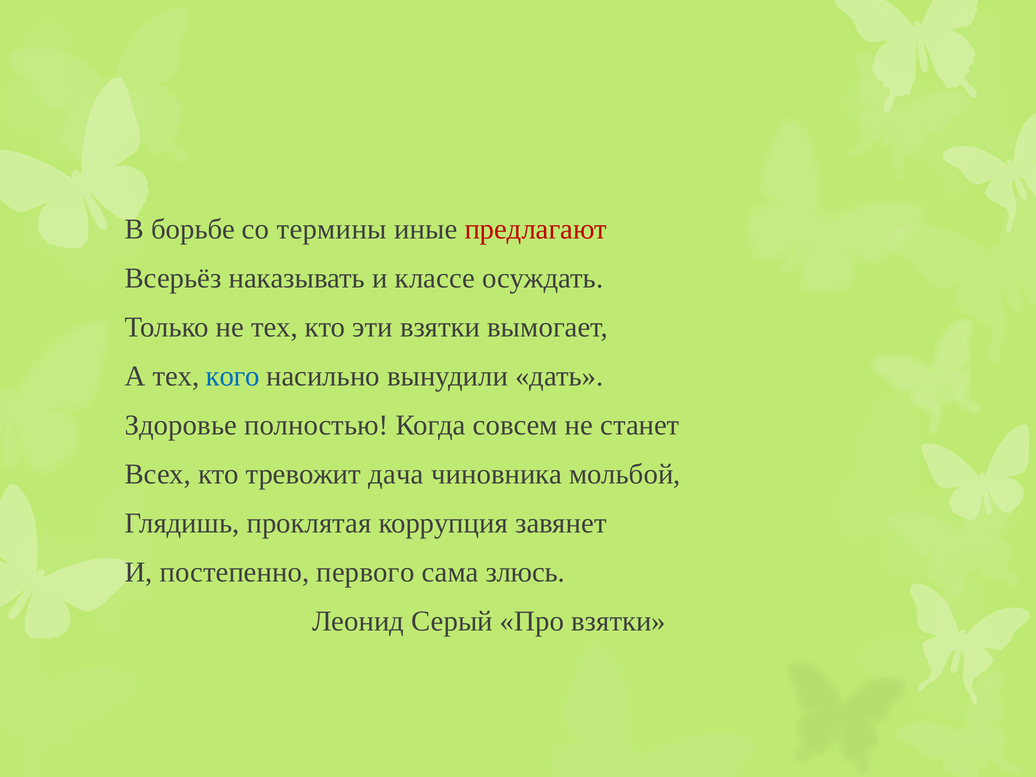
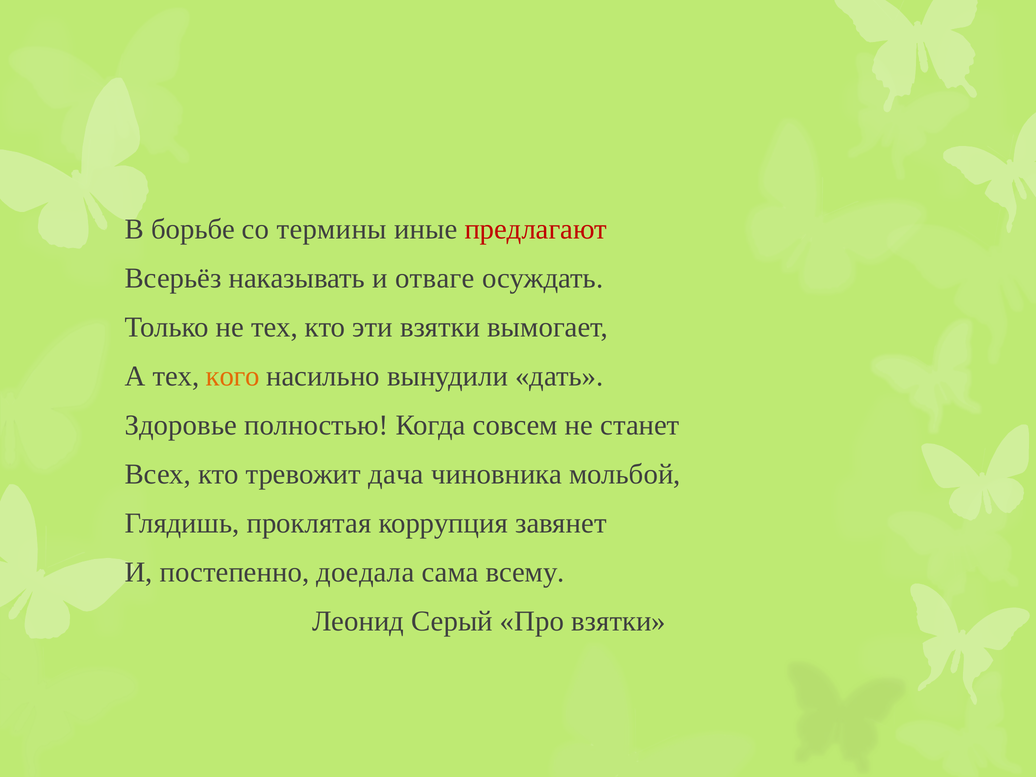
классе: классе -> отваге (435, 278)
кого colour: blue -> orange (233, 376)
первого: первого -> доедала (365, 572)
злюсь: злюсь -> всему (525, 572)
